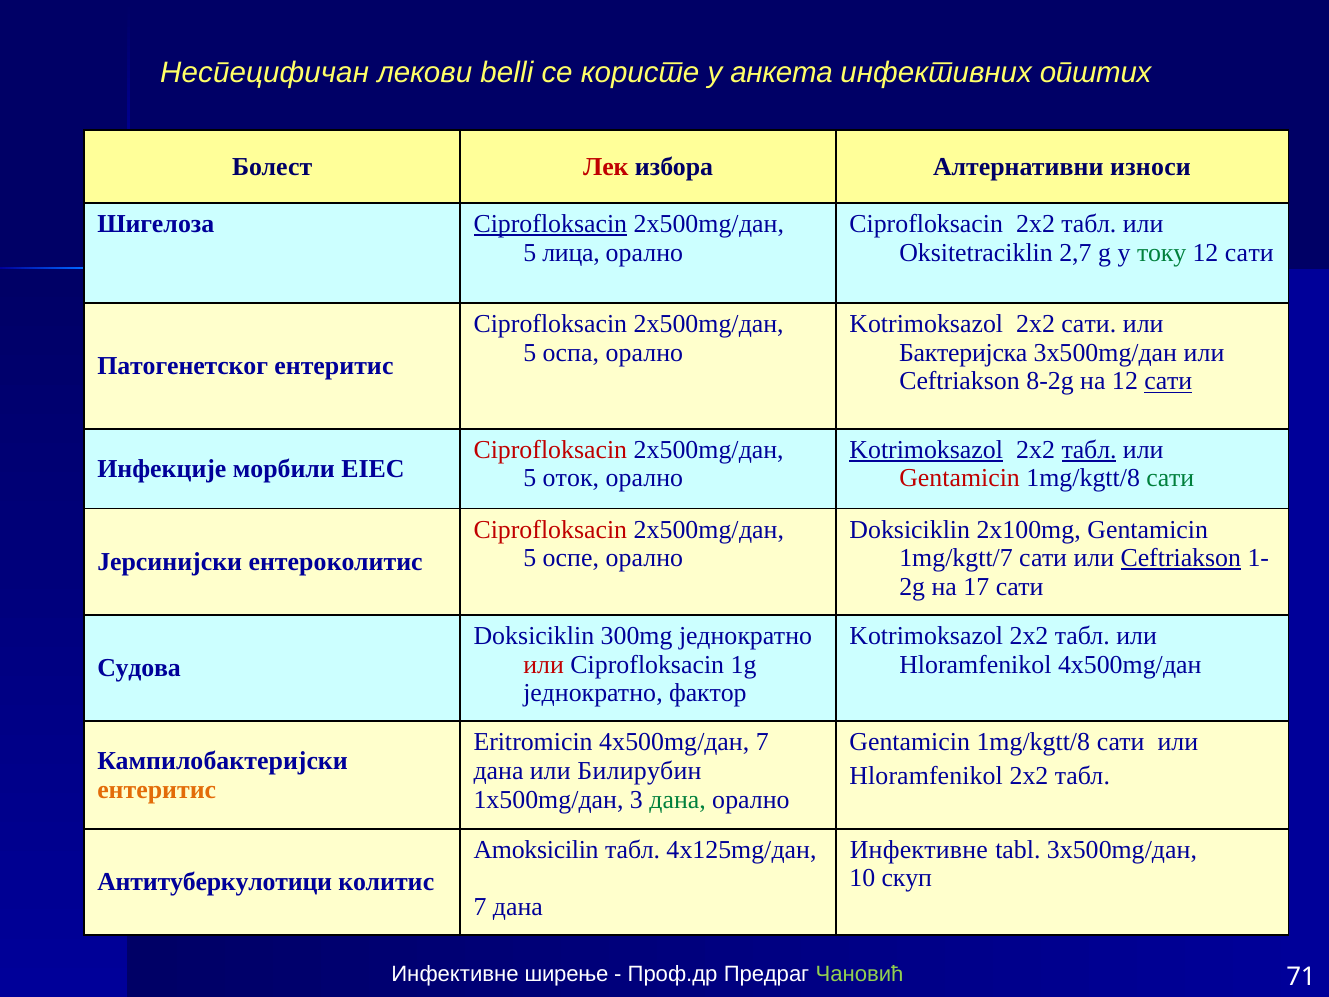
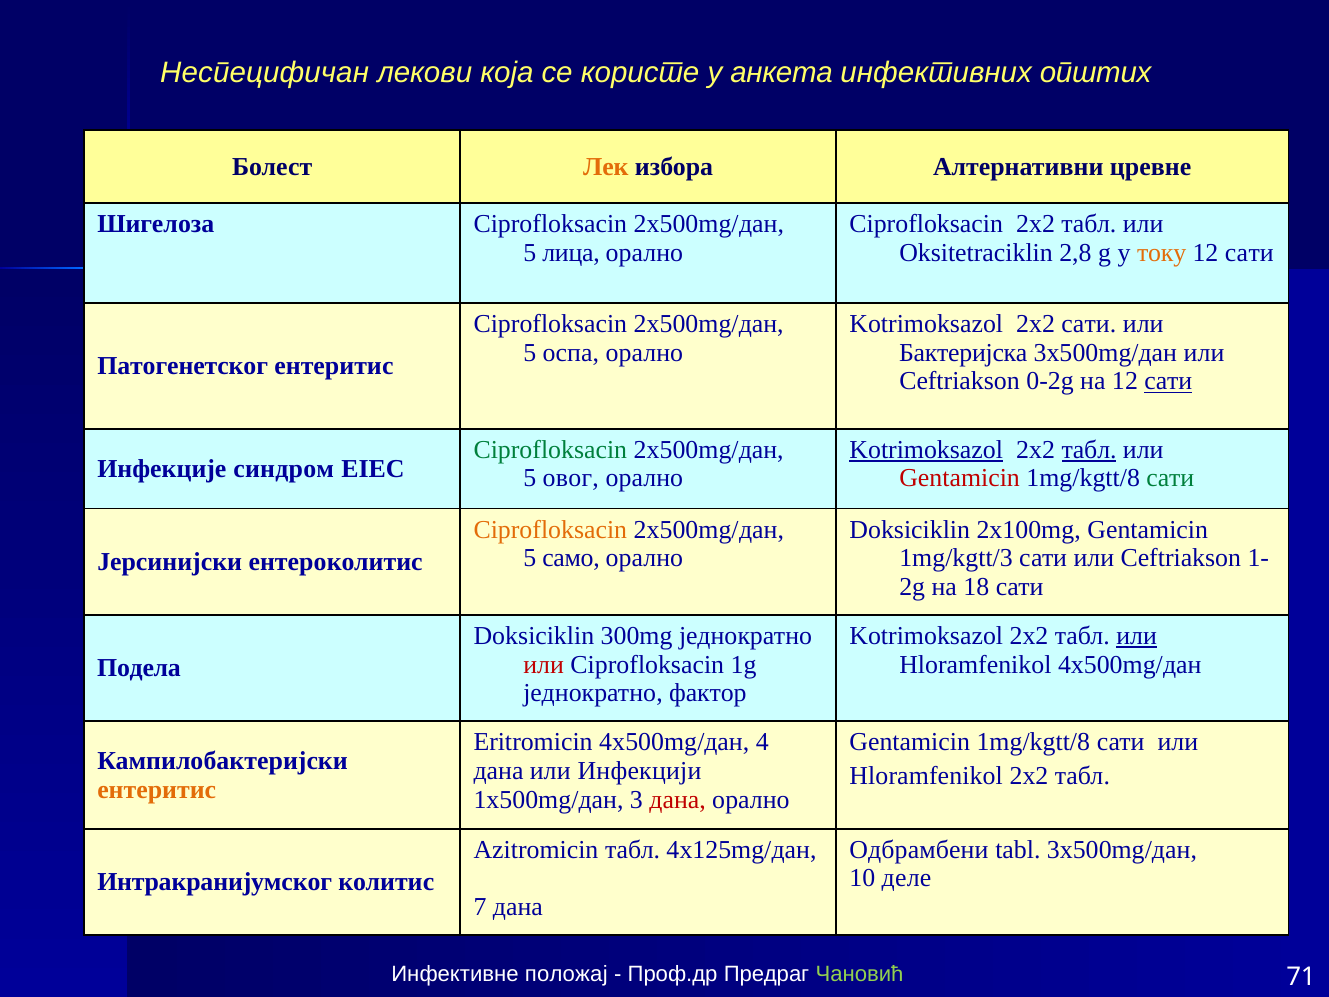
belli: belli -> која (507, 73)
Лек colour: red -> orange (606, 167)
износи: износи -> цревне (1151, 167)
Ciprofloksacin underline: present -> none (550, 224)
2,7: 2,7 -> 2,8 (1075, 253)
току colour: green -> orange (1162, 253)
8-2g: 8-2g -> 0-2g (1050, 381)
Ciprofloksacin colour: red -> green (550, 450)
морбили: морбили -> синдром (284, 469)
оток: оток -> овог (571, 478)
Ciprofloksacin colour: red -> orange (550, 529)
оспе: оспе -> само (571, 558)
1mg/kgtt/7: 1mg/kgtt/7 -> 1mg/kgtt/3 (956, 558)
Ceftriakson underline: present -> none (1181, 558)
17: 17 -> 18 (976, 586)
или underline: none -> present (1137, 636)
Судова: Судова -> Подела (139, 668)
4x500mg/дан 7: 7 -> 4 (762, 742)
Билирубин: Билирубин -> Инфекцији (640, 771)
дана colour: green -> red (678, 799)
Amoksicilin: Amoksicilin -> Azitromicin (536, 850)
Инфективне: Инфективне -> Одбрамбени (919, 850)
скуп: скуп -> деле (907, 878)
Антитуберкулотици: Антитуберкулотици -> Интракранијумског (215, 882)
ширење: ширење -> положај (566, 974)
